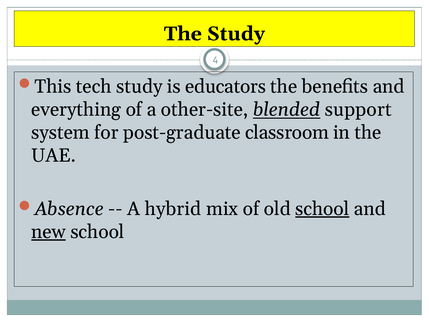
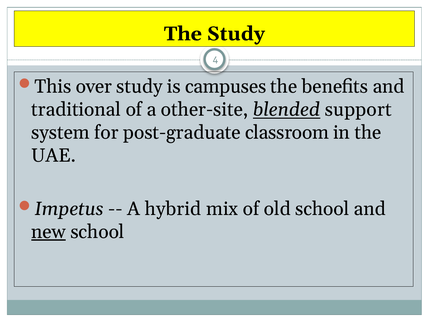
tech: tech -> over (94, 87)
educators: educators -> campuses (226, 87)
everything: everything -> traditional (76, 109)
Absence: Absence -> Impetus (69, 209)
school underline: present -> none (322, 209)
